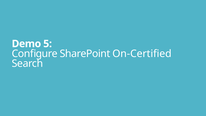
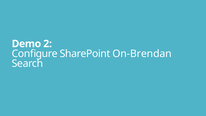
5: 5 -> 2 (48, 44)
On-Certified: On-Certified -> On-Brendan (142, 54)
